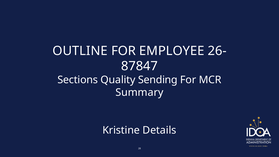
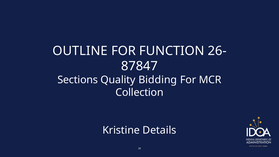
EMPLOYEE: EMPLOYEE -> FUNCTION (172, 51)
Sending: Sending -> Bidding (158, 80)
Summary: Summary -> Collection (140, 92)
